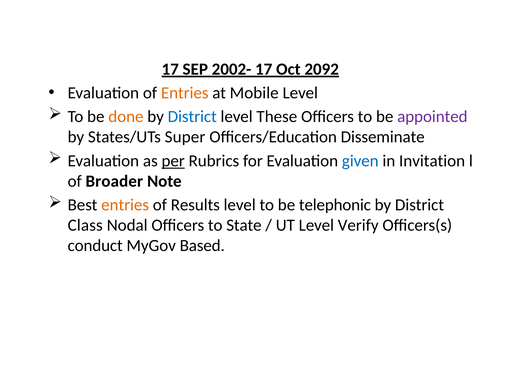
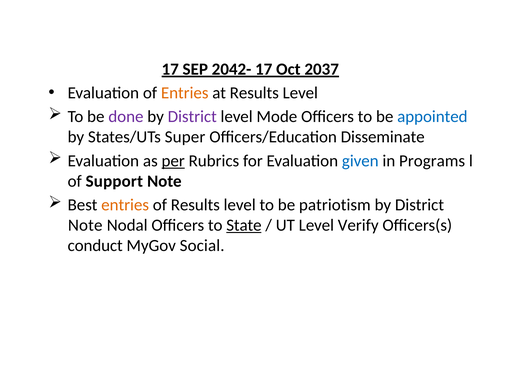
2002-: 2002- -> 2042- (232, 69)
2092: 2092 -> 2037 (322, 69)
at Mobile: Mobile -> Results (254, 93)
done colour: orange -> purple (126, 117)
District colour: blue -> purple (192, 117)
These: These -> Mode (277, 117)
appointed colour: purple -> blue (432, 117)
Invitation: Invitation -> Programs (432, 161)
Broader: Broader -> Support (114, 181)
telephonic: telephonic -> patriotism (335, 205)
Class: Class -> Note (85, 225)
State underline: none -> present (244, 225)
Based: Based -> Social (202, 245)
